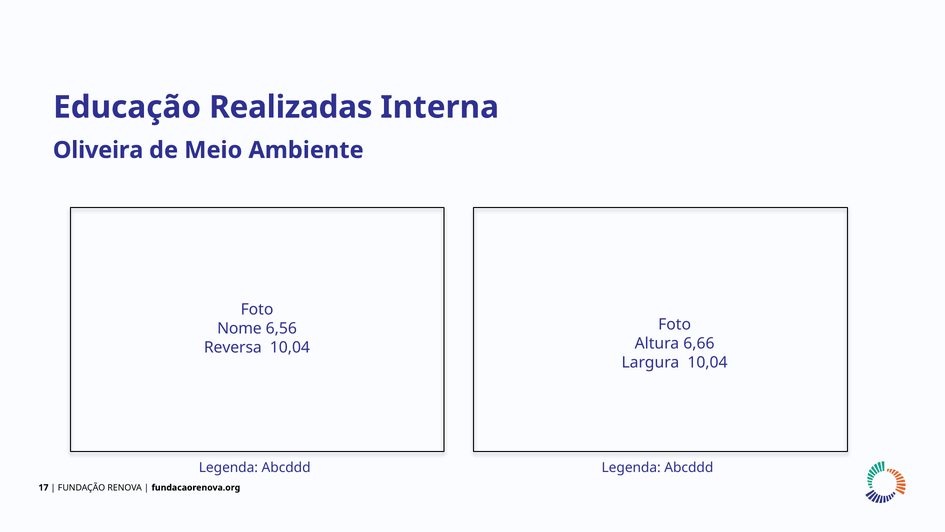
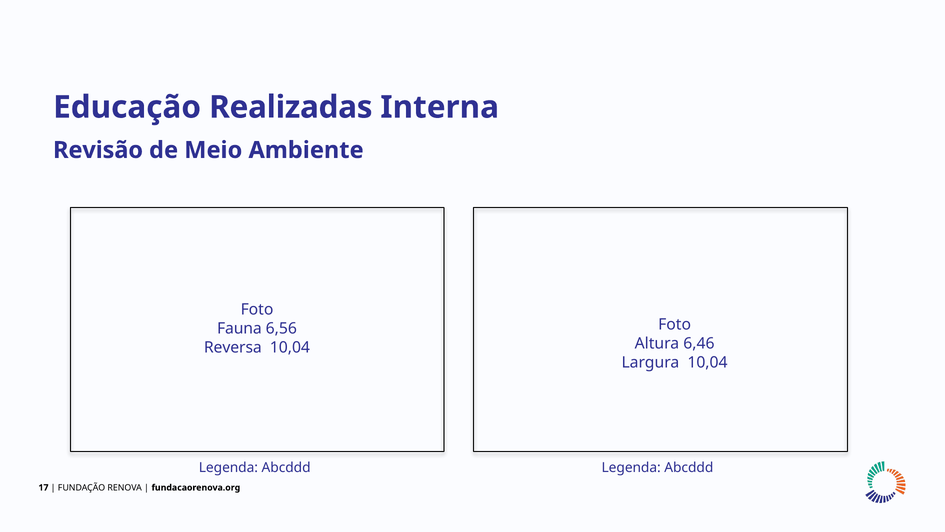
Oliveira: Oliveira -> Revisão (98, 150)
Nome: Nome -> Fauna (239, 328)
6,66: 6,66 -> 6,46 (699, 343)
